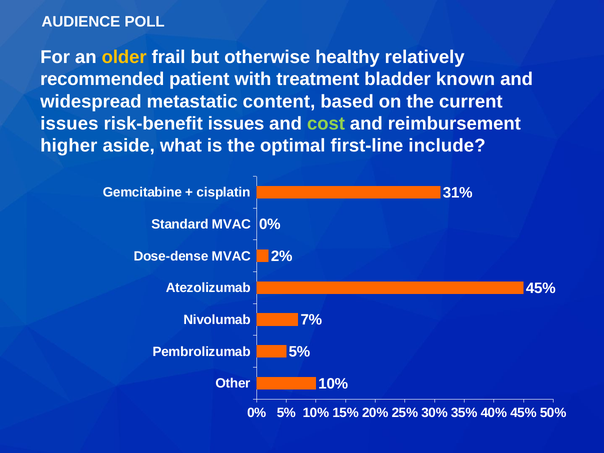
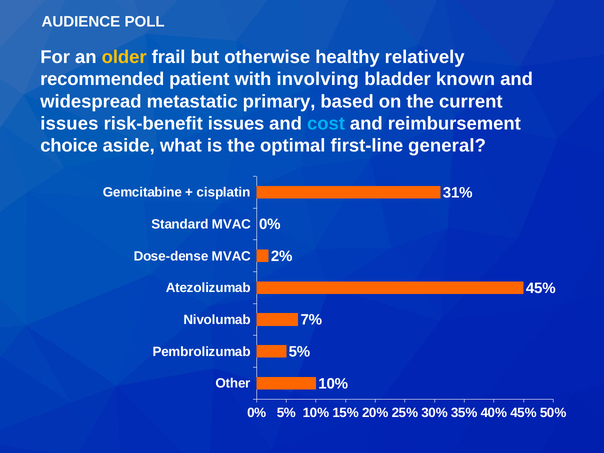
treatment: treatment -> involving (318, 79)
content: content -> primary (279, 102)
cost colour: light green -> light blue (326, 124)
higher: higher -> choice (69, 146)
include: include -> general (447, 146)
